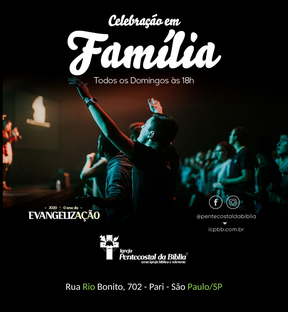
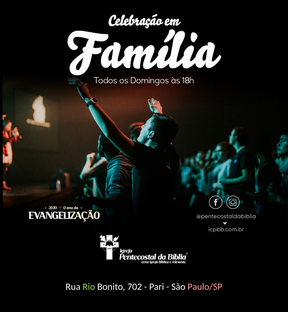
Paulo/SP colour: light green -> pink (205, 287)
